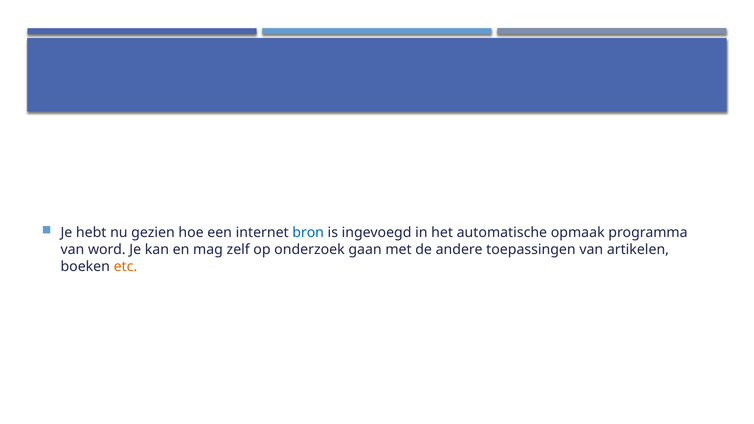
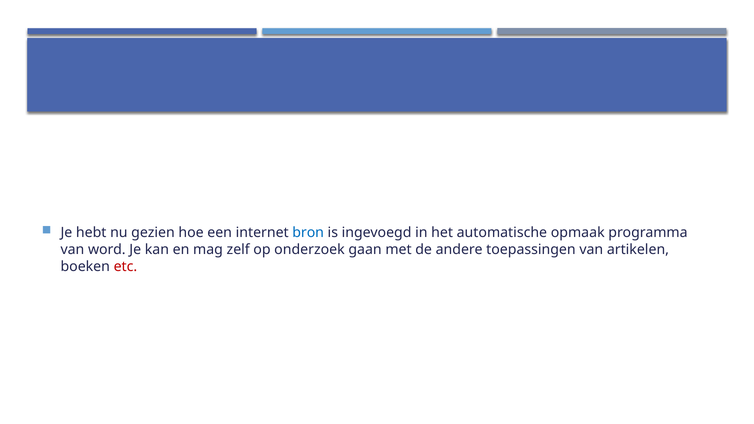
etc colour: orange -> red (125, 267)
